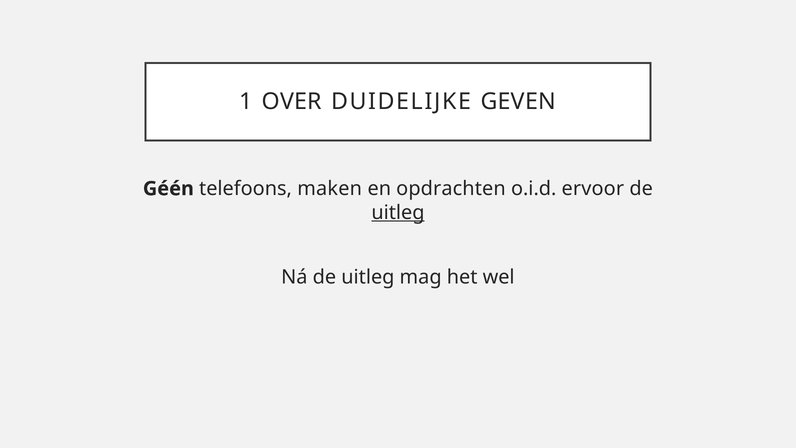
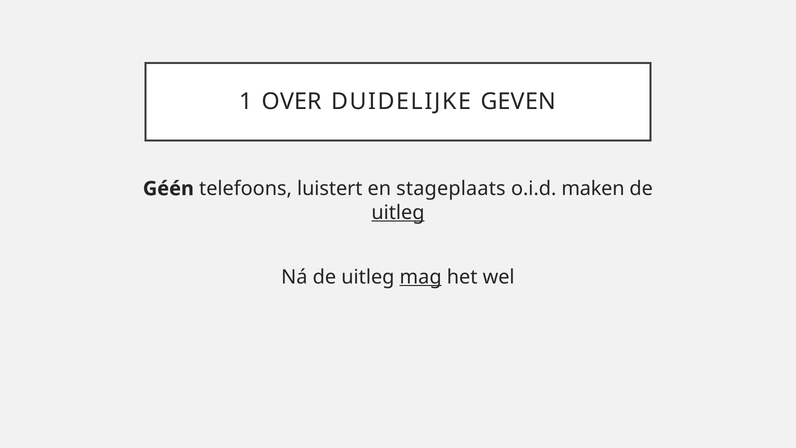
maken: maken -> luistert (330, 189)
opdrachten: opdrachten -> stageplaats (451, 189)
ervoor: ervoor -> maken (593, 189)
mag underline: none -> present (421, 277)
